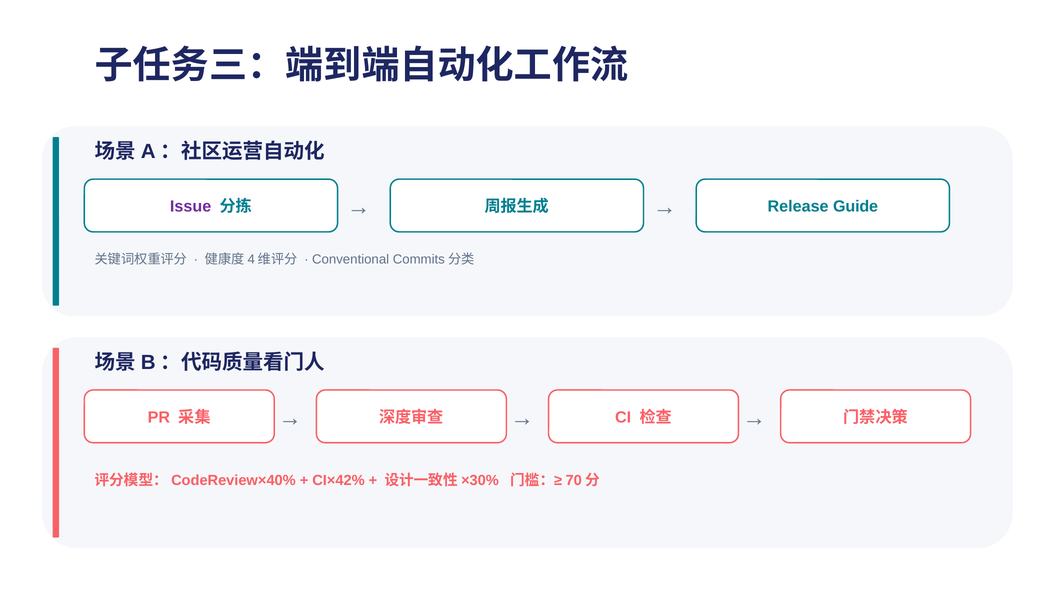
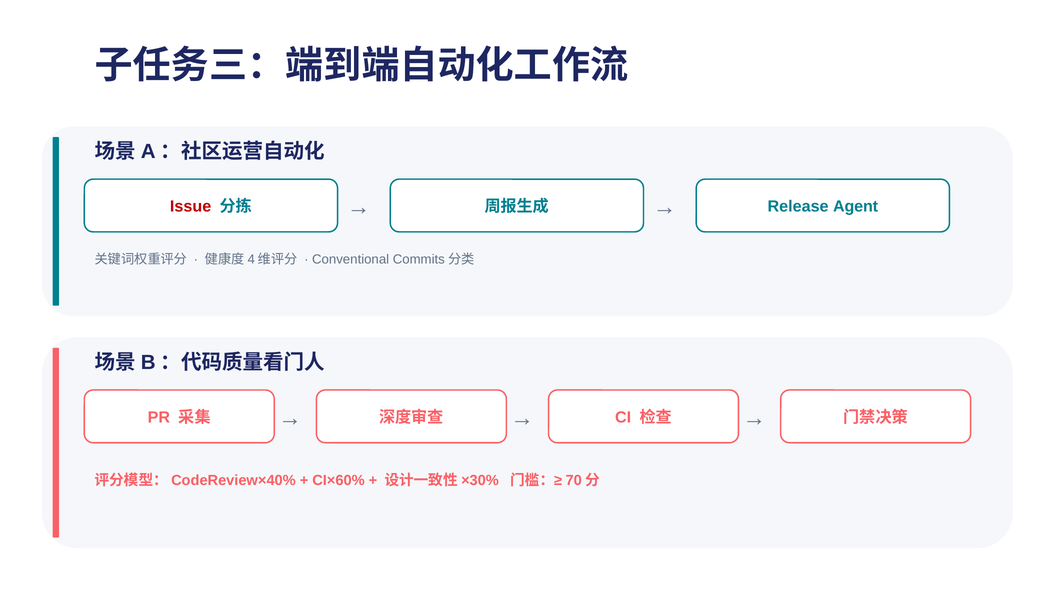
Issue colour: purple -> red (191, 207)
Guide: Guide -> Agent (856, 207)
CI×42%: CI×42% -> CI×60% (338, 481)
